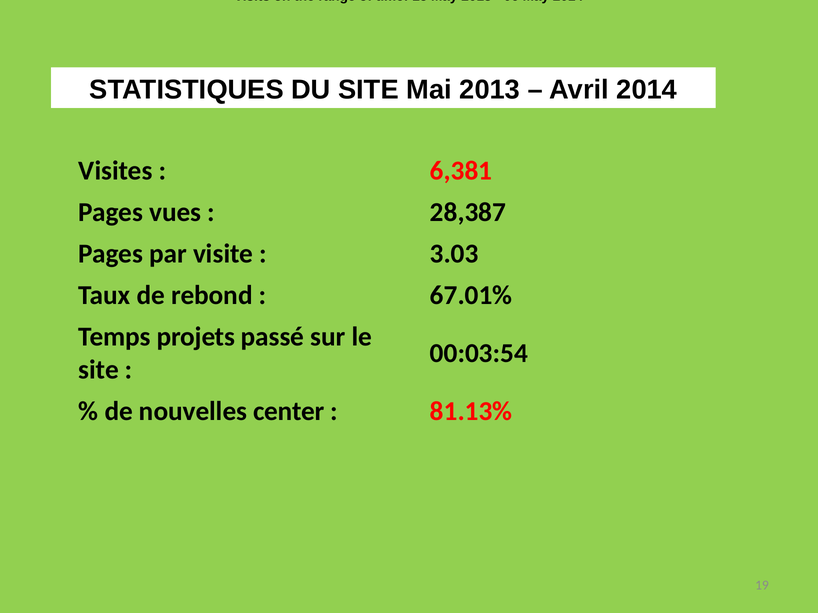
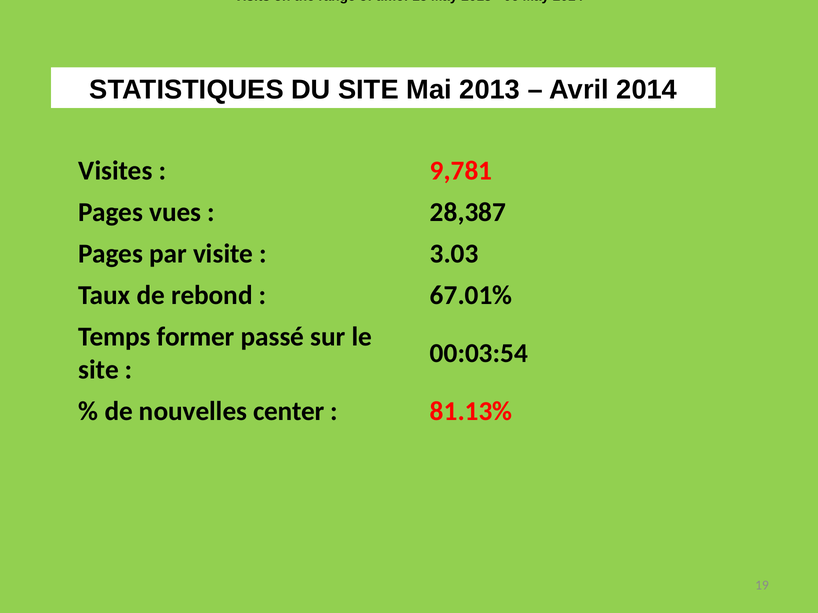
6,381: 6,381 -> 9,781 (461, 171)
projets: projets -> former (196, 337)
